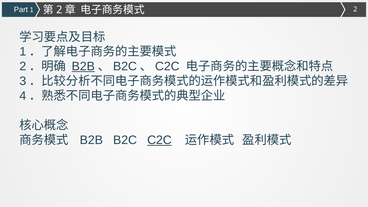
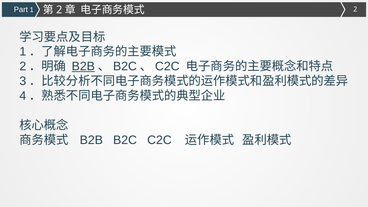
C2C underline: present -> none (159, 140)
